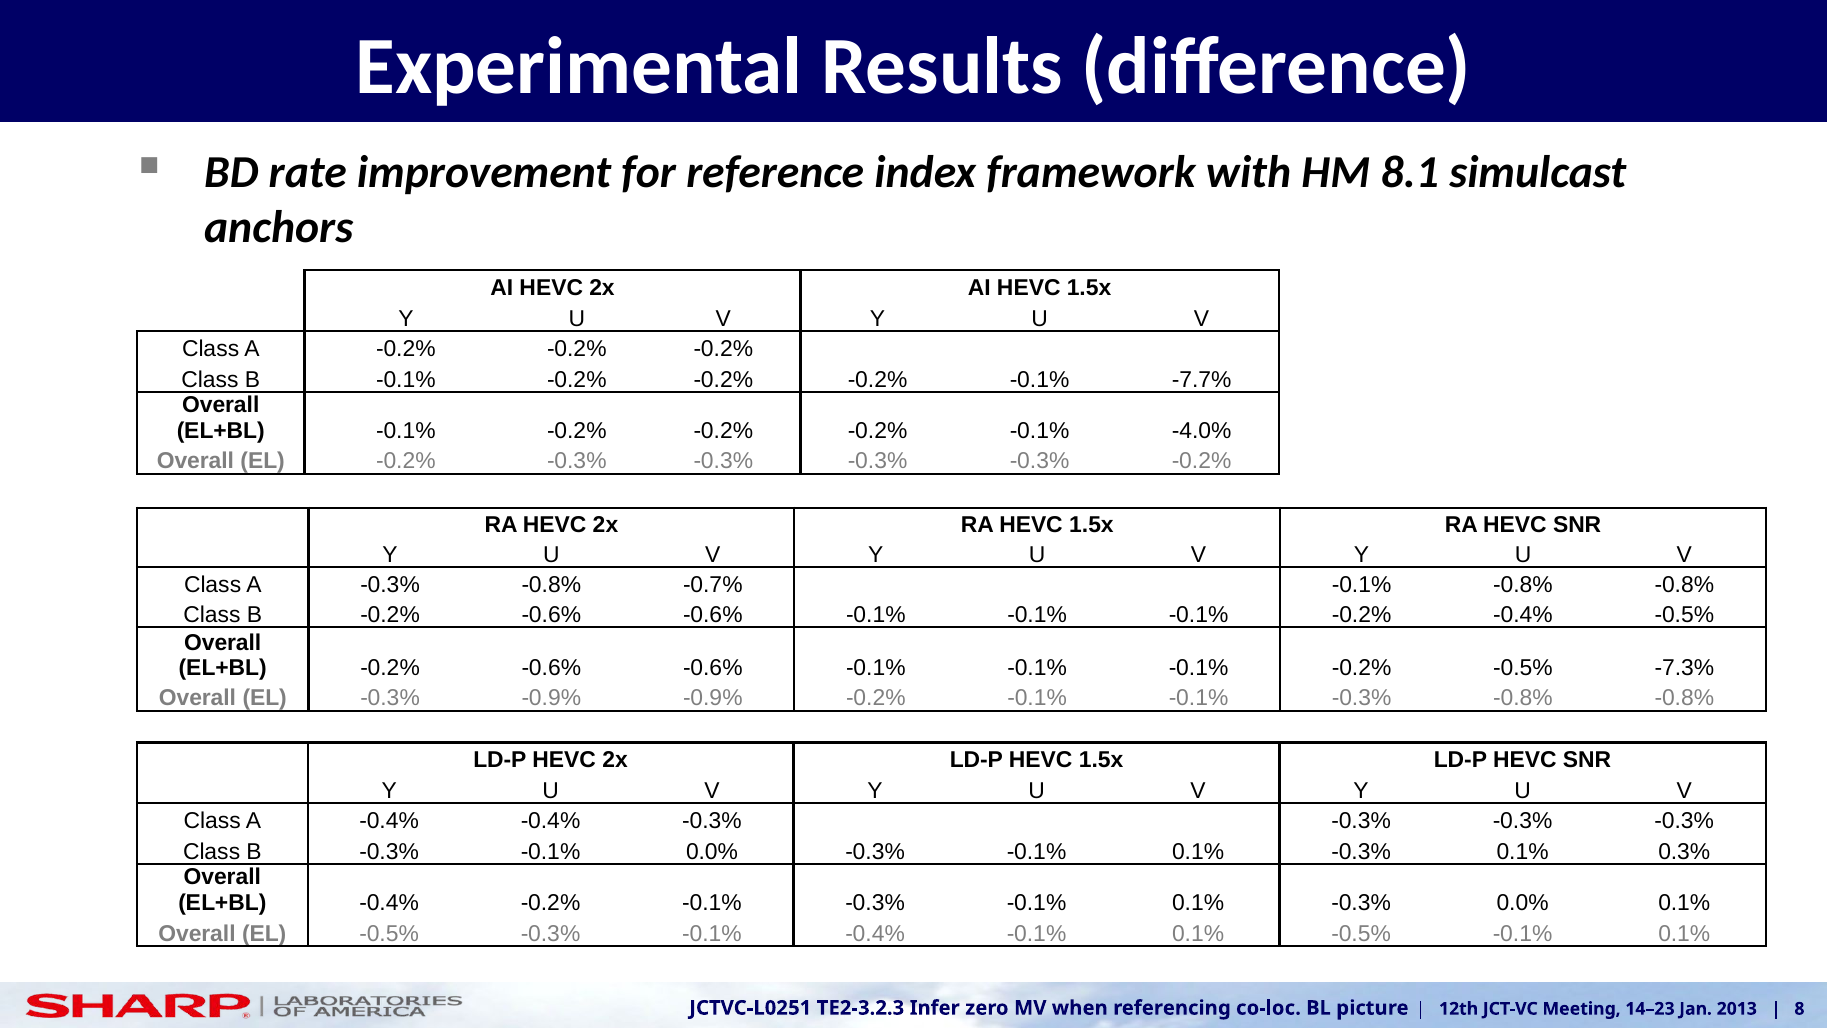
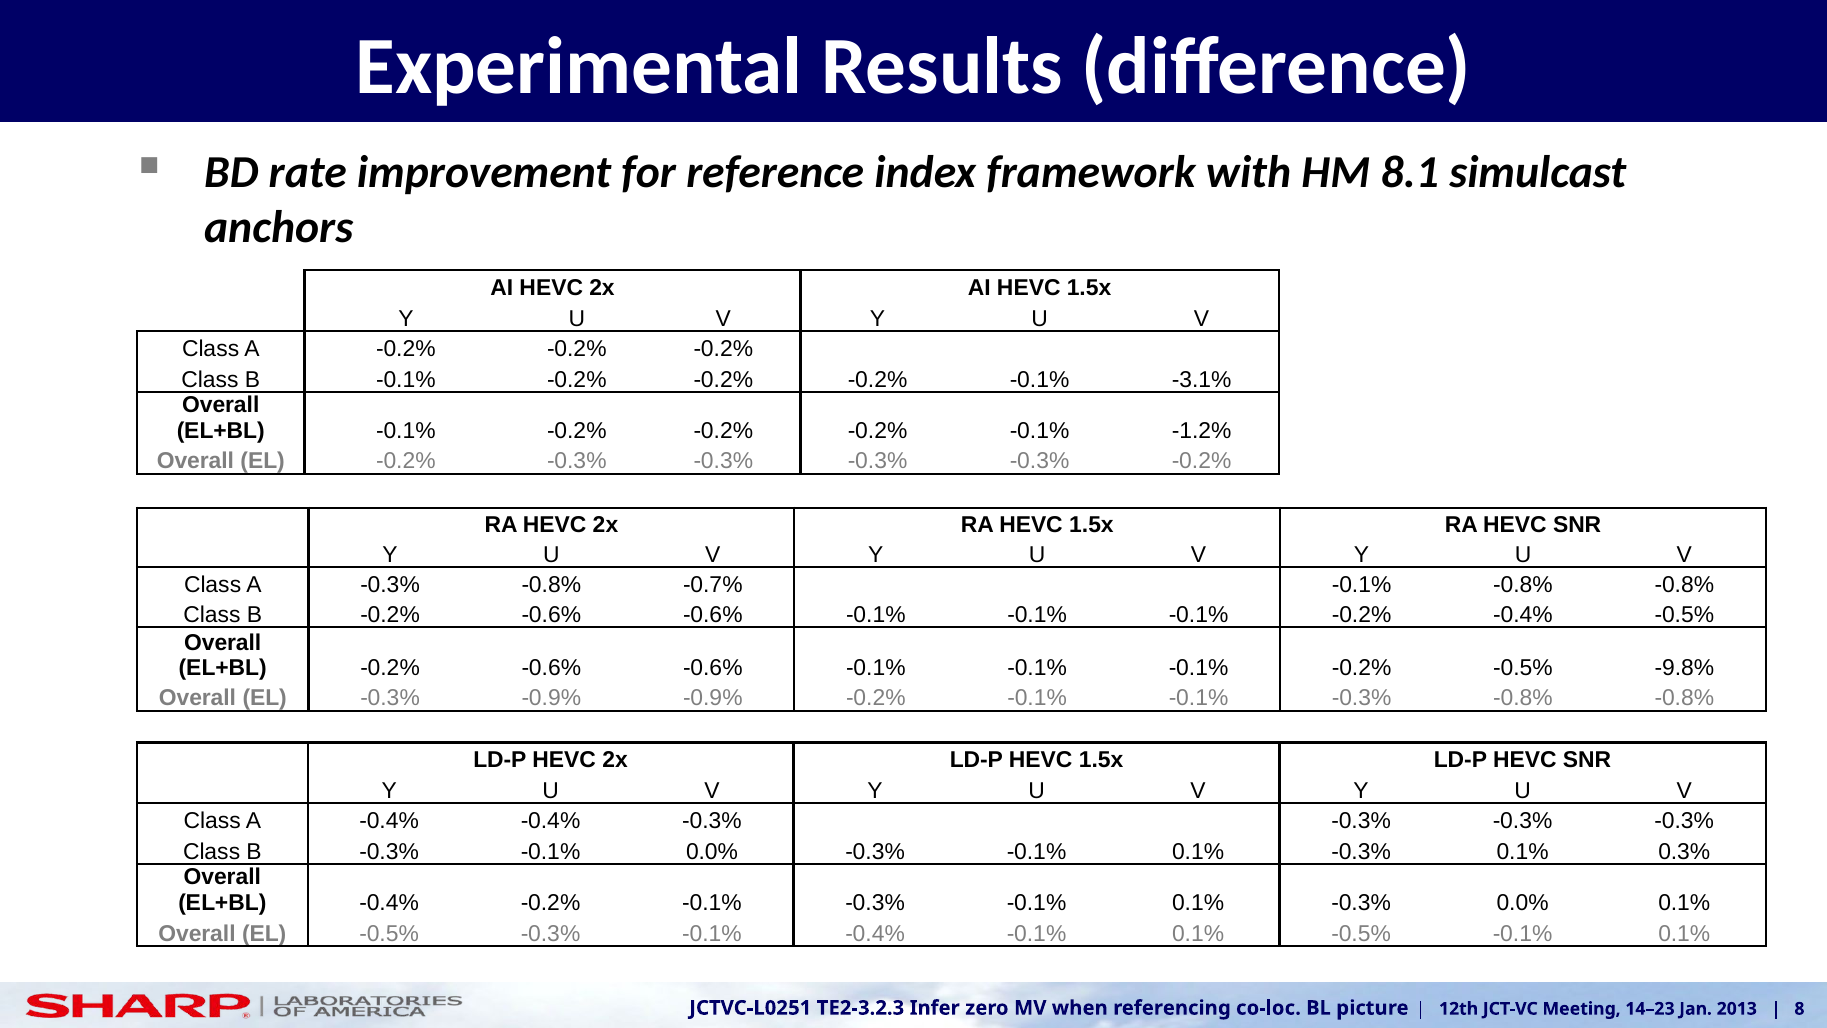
-7.7%: -7.7% -> -3.1% (1202, 380)
-4.0%: -4.0% -> -1.2% (1202, 431)
-7.3%: -7.3% -> -9.8% (1684, 668)
